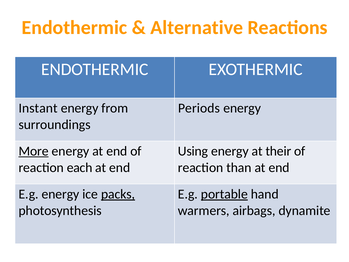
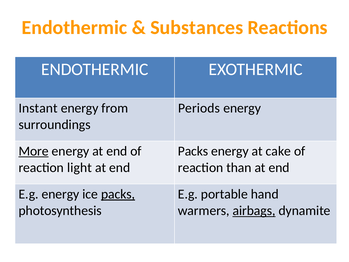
Alternative: Alternative -> Substances (197, 28)
Using: Using -> Packs (193, 151)
their: their -> cake (278, 151)
each: each -> light (79, 168)
portable underline: present -> none (224, 194)
airbags underline: none -> present (254, 211)
